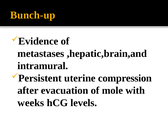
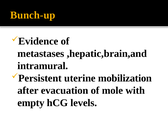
compression: compression -> mobilization (125, 78)
weeks: weeks -> empty (31, 103)
